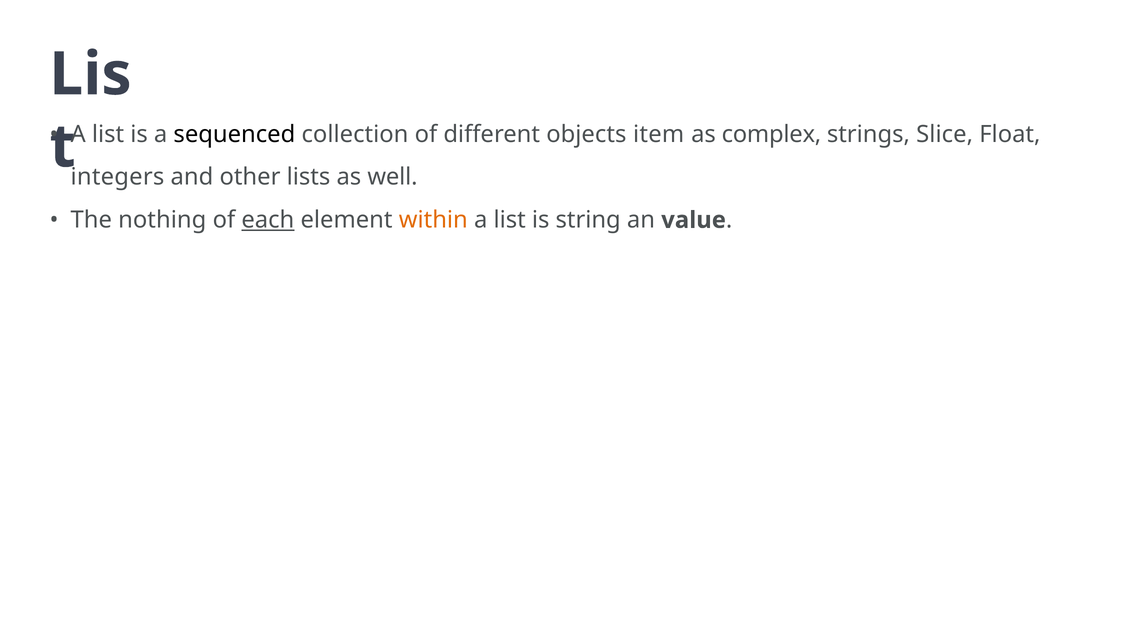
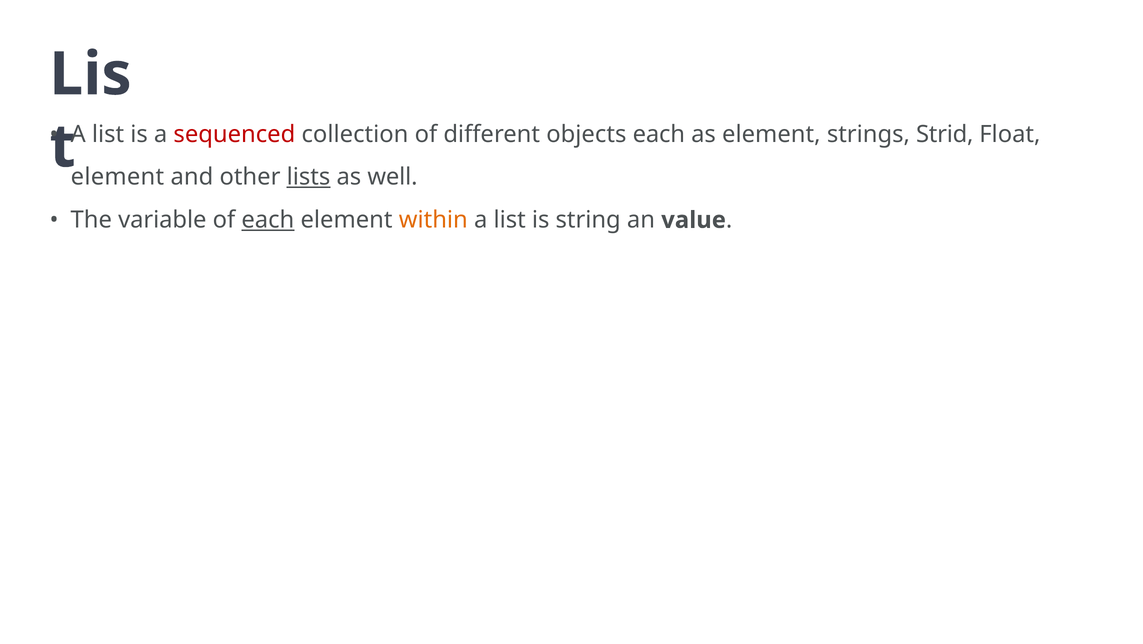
sequenced colour: black -> red (234, 135)
objects item: item -> each (659, 135)
as complex: complex -> element (771, 135)
Slice: Slice -> Strid (945, 135)
integers: integers -> element (117, 177)
lists underline: none -> present (309, 177)
nothing: nothing -> variable (162, 220)
